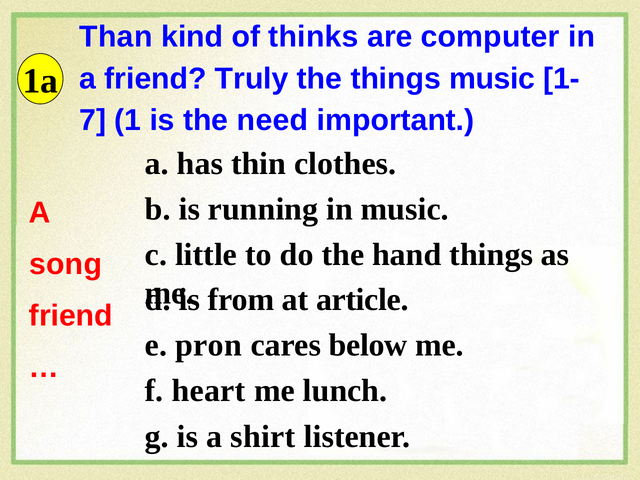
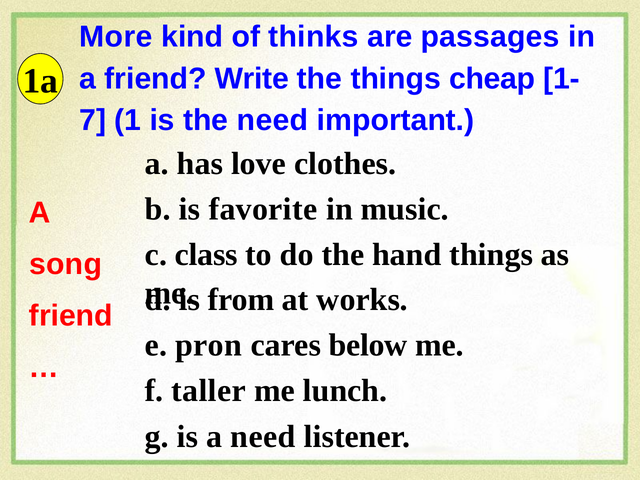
Than: Than -> More (116, 37)
computer: computer -> passages (490, 37)
Truly: Truly -> Write (252, 79)
things music: music -> cheap (492, 79)
thin: thin -> love (259, 164)
running: running -> favorite (263, 209)
little: little -> class (206, 255)
article: article -> works (362, 300)
heart: heart -> taller (209, 391)
a shirt: shirt -> need (263, 436)
